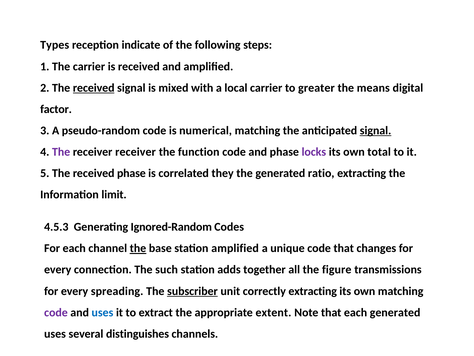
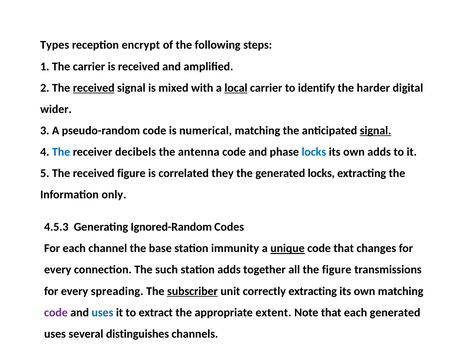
indicate: indicate -> encrypt (141, 45)
local underline: none -> present (236, 88)
greater: greater -> identify (317, 88)
means: means -> harder (373, 88)
factor: factor -> wider (56, 109)
The colour: purple -> blue (61, 152)
receiver receiver: receiver -> decibels (136, 152)
function: function -> antenna (199, 152)
locks colour: purple -> blue (314, 152)
own total: total -> adds (379, 152)
received phase: phase -> figure (131, 173)
generated ratio: ratio -> locks (321, 173)
limit: limit -> only (114, 194)
the underline: present -> none (138, 248)
station amplified: amplified -> immunity (235, 248)
unique underline: none -> present (288, 248)
